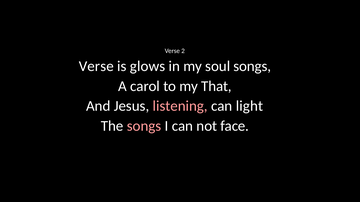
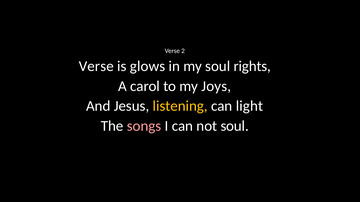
soul songs: songs -> rights (252, 66)
That: That -> Joys (216, 86)
listening colour: pink -> yellow (180, 106)
not face: face -> soul (235, 126)
